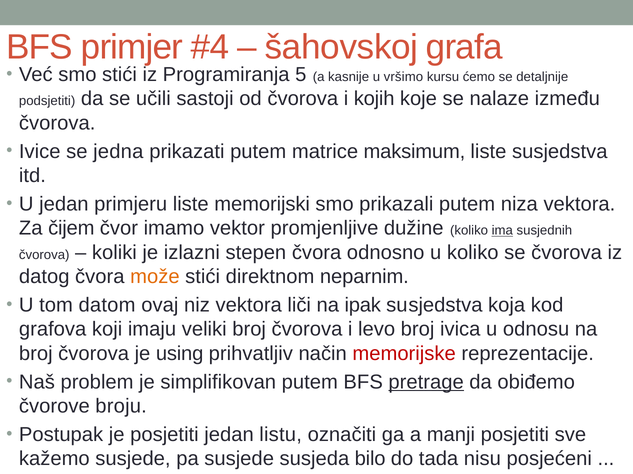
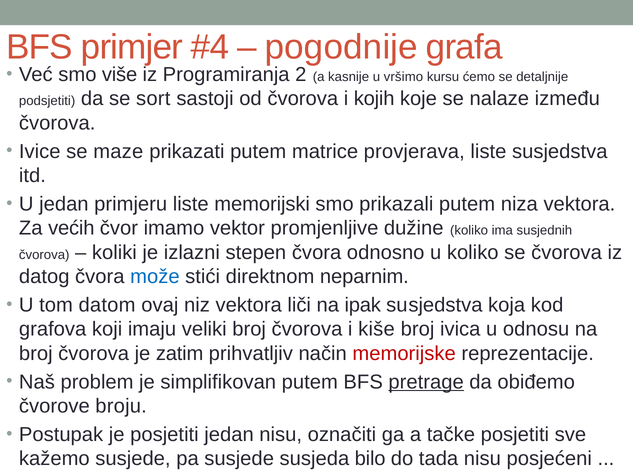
šahovskoj: šahovskoj -> pogodnije (341, 47)
smo stići: stići -> više (120, 75)
5: 5 -> 2 (301, 75)
učili: učili -> sort (153, 99)
jedna: jedna -> maze (118, 152)
maksimum: maksimum -> provjerava (414, 152)
čijem: čijem -> većih (71, 229)
ima underline: present -> none (502, 231)
može colour: orange -> blue (155, 277)
levo: levo -> kiše (376, 330)
using: using -> zatim (180, 354)
jedan listu: listu -> nisu (281, 435)
manji: manji -> tačke (451, 435)
